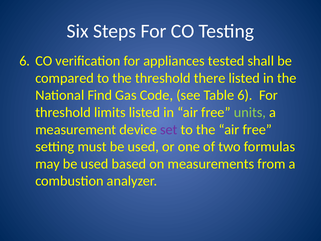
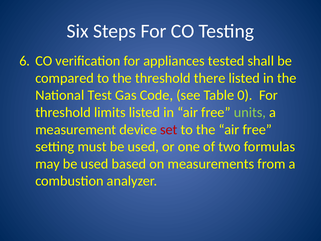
Find: Find -> Test (100, 95)
Table 6: 6 -> 0 (245, 95)
set colour: purple -> red (169, 129)
